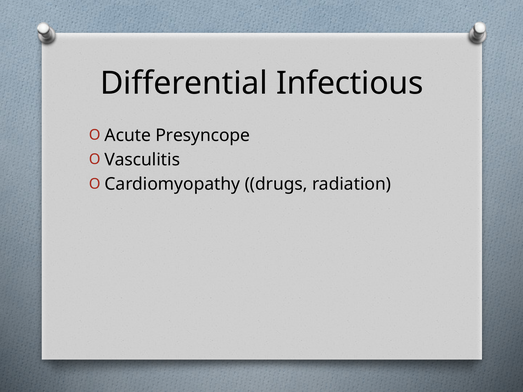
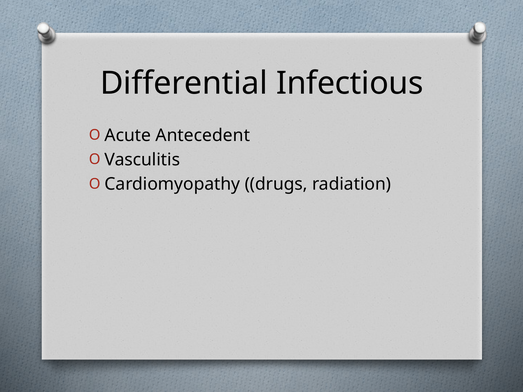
Presyncope: Presyncope -> Antecedent (203, 136)
